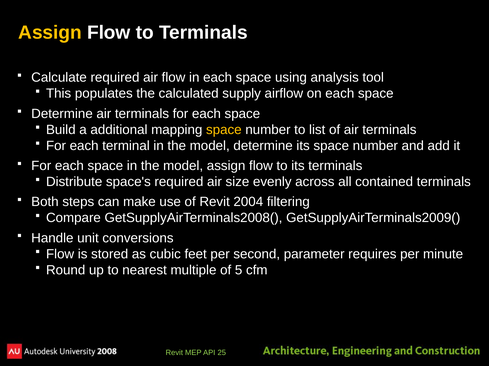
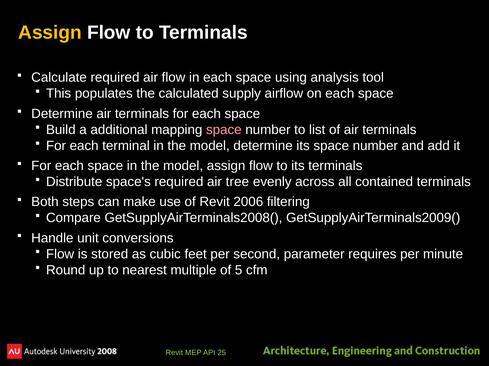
space colour: yellow -> pink (224, 130)
size: size -> tree (237, 182)
2004: 2004 -> 2006 (248, 202)
